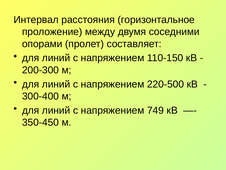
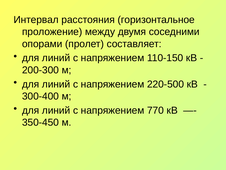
749: 749 -> 770 (155, 110)
